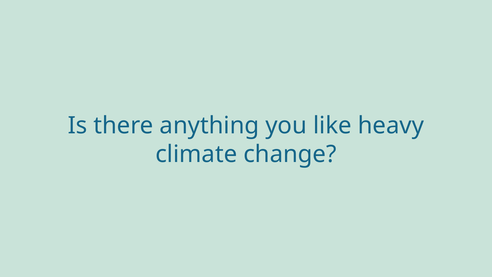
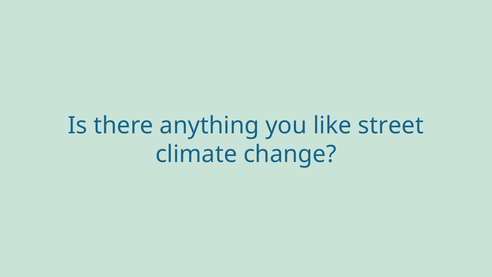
heavy: heavy -> street (391, 125)
